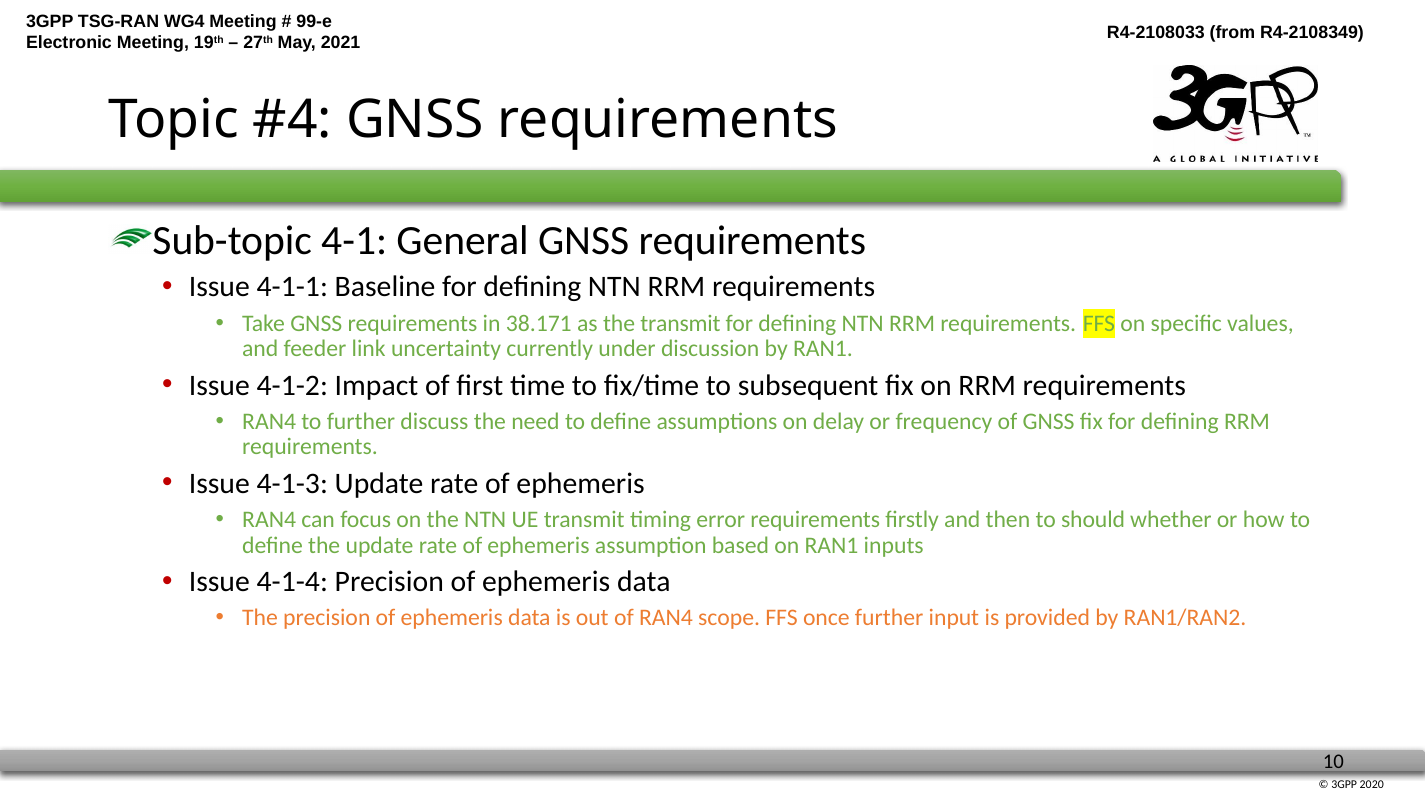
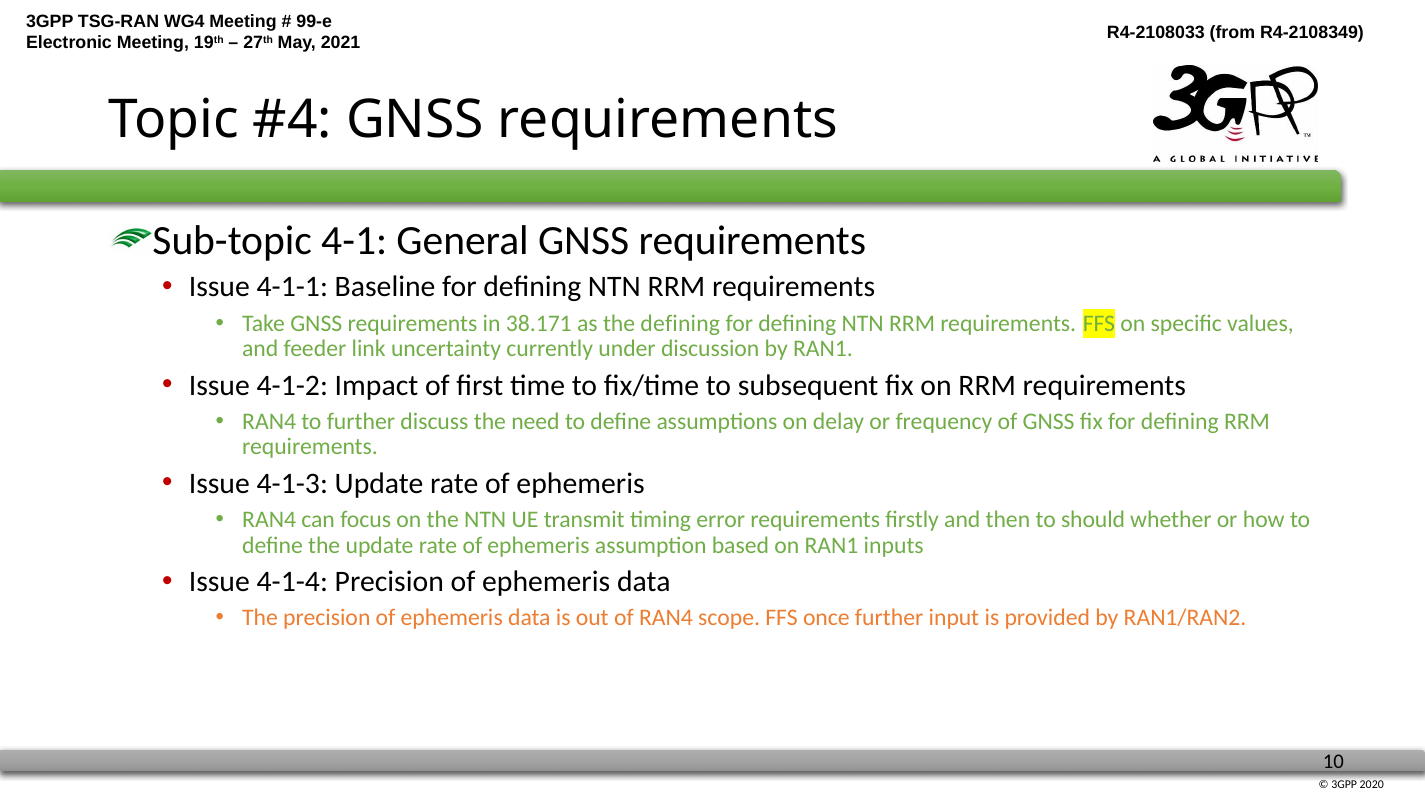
the transmit: transmit -> defining (680, 323)
